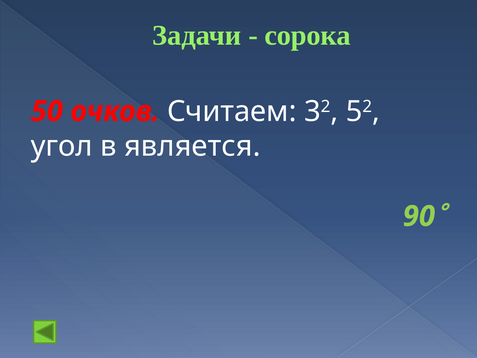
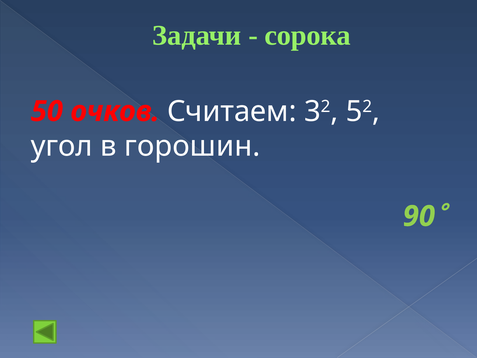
является: является -> горошин (192, 146)
